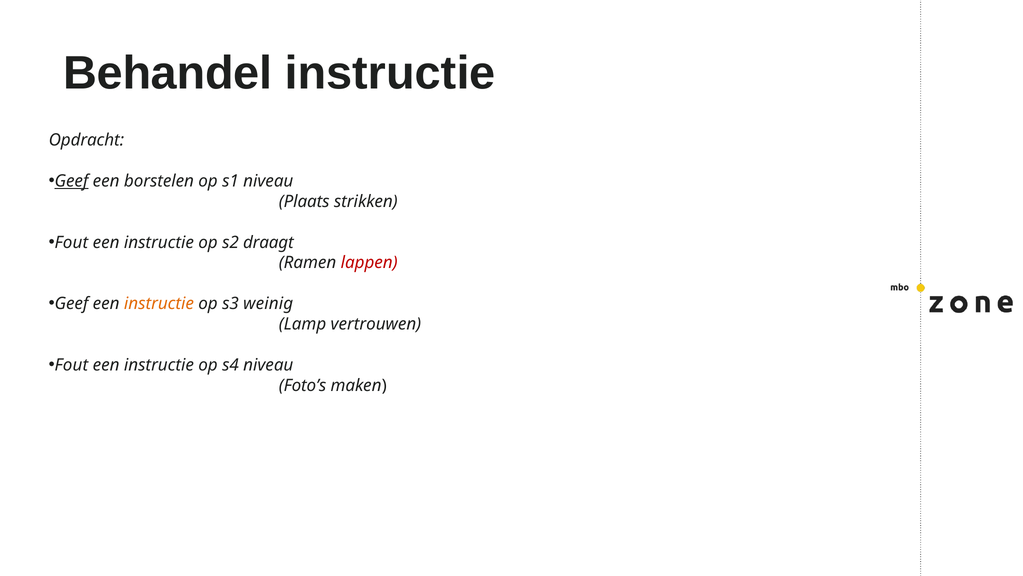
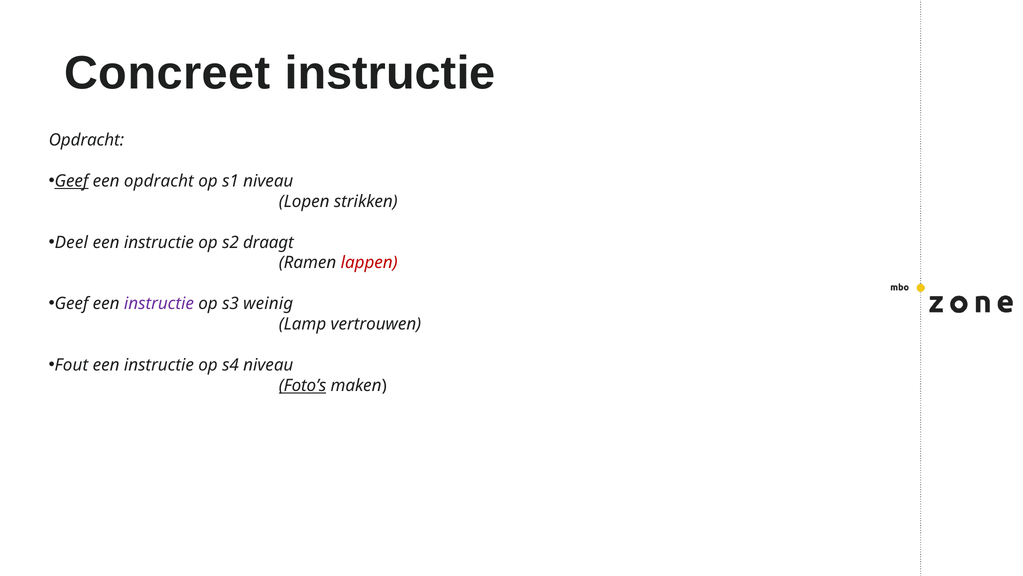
Behandel: Behandel -> Concreet (167, 73)
een borstelen: borstelen -> opdracht (159, 181)
Plaats: Plaats -> Lopen (304, 201)
Fout: Fout -> Deel (71, 242)
instructie colour: orange -> purple (159, 303)
Foto’s underline: none -> present (303, 385)
